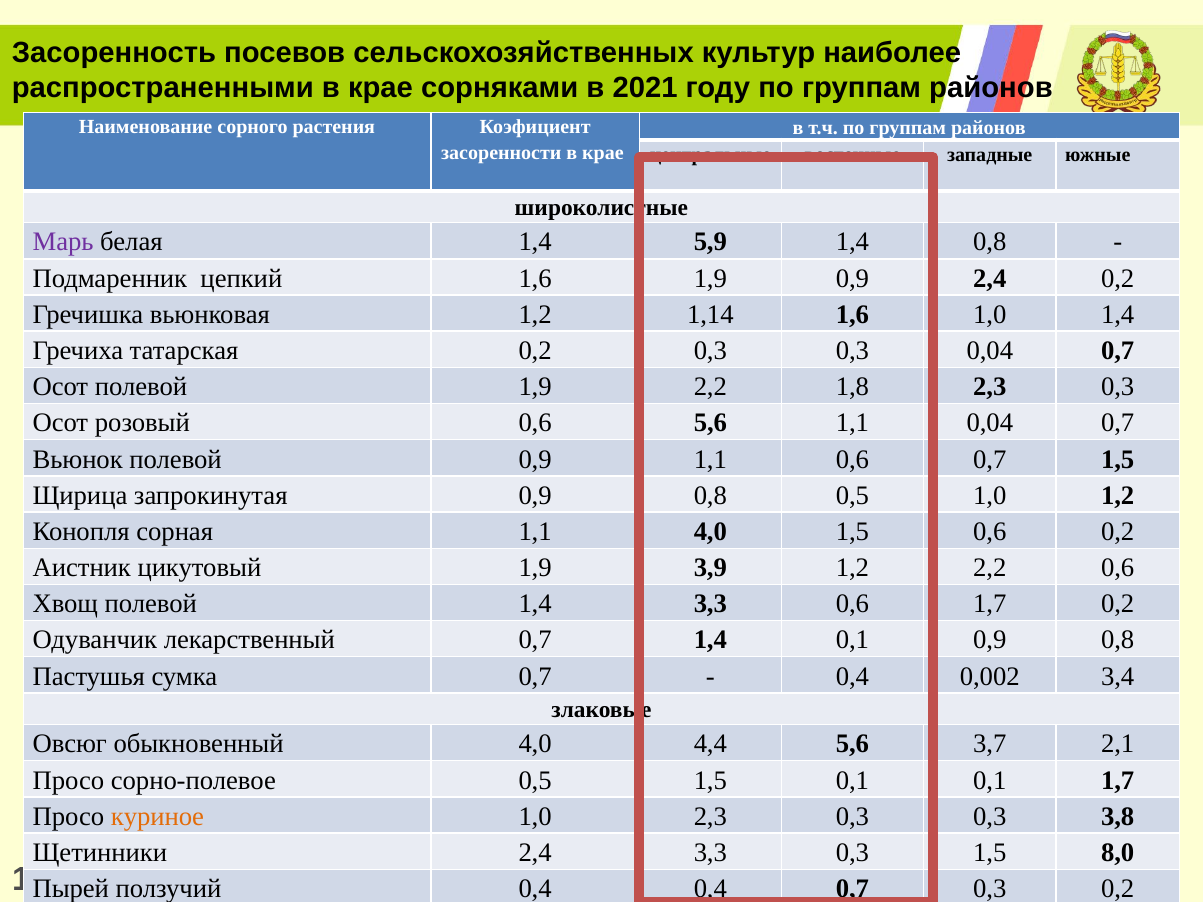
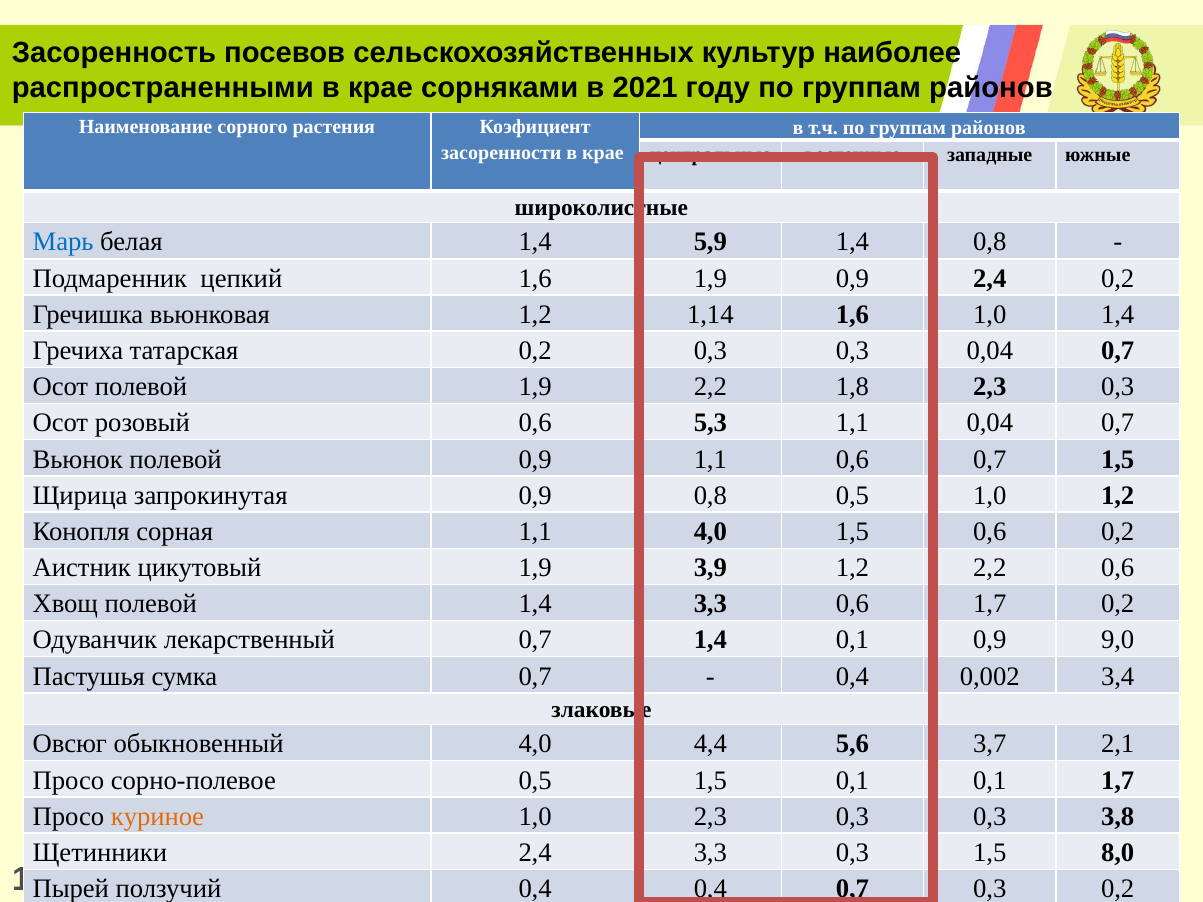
Марь colour: purple -> blue (63, 242)
0,6 5,6: 5,6 -> 5,3 (710, 423)
0,1 0,9 0,8: 0,8 -> 9,0 (1118, 640)
